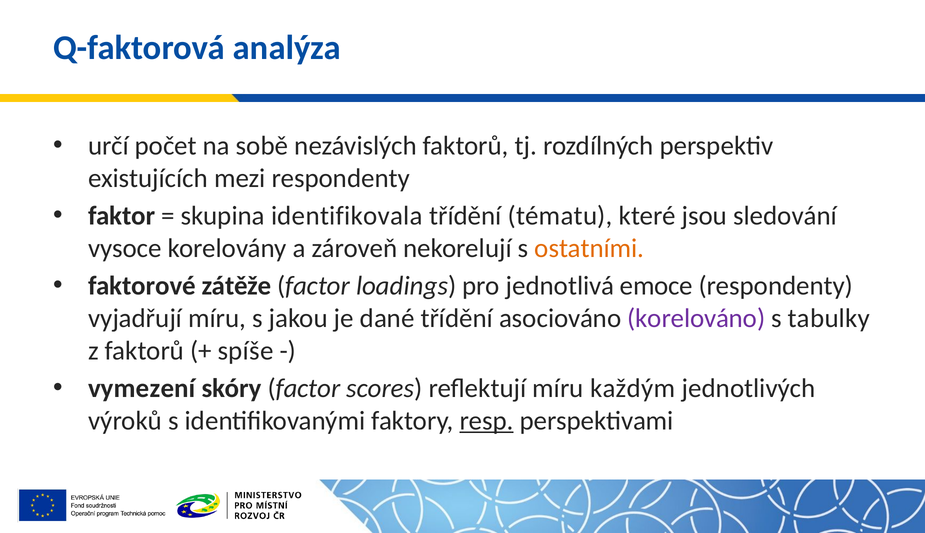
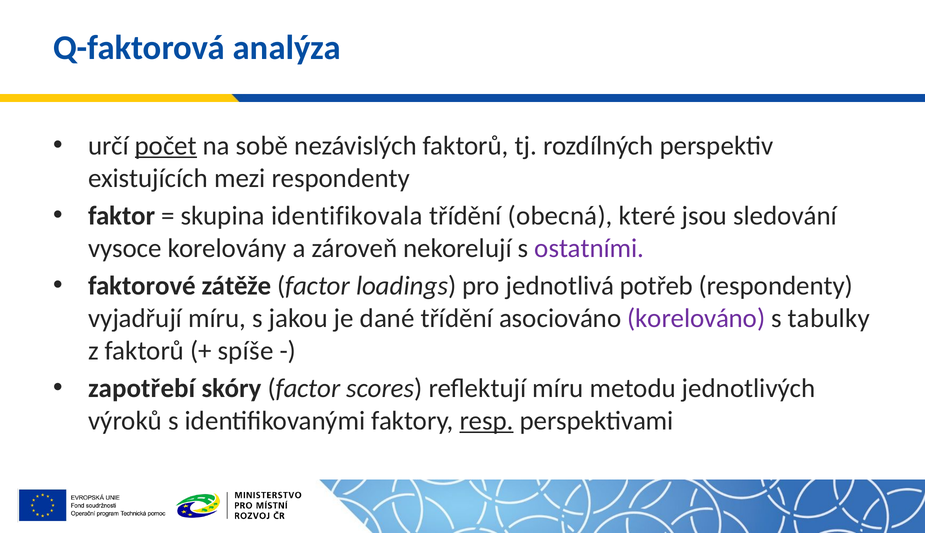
počet underline: none -> present (166, 146)
tématu: tématu -> obecná (560, 216)
ostatními colour: orange -> purple (589, 248)
emoce: emoce -> potřeb (656, 286)
vymezení: vymezení -> zapotřebí (142, 388)
každým: každým -> metodu (633, 388)
